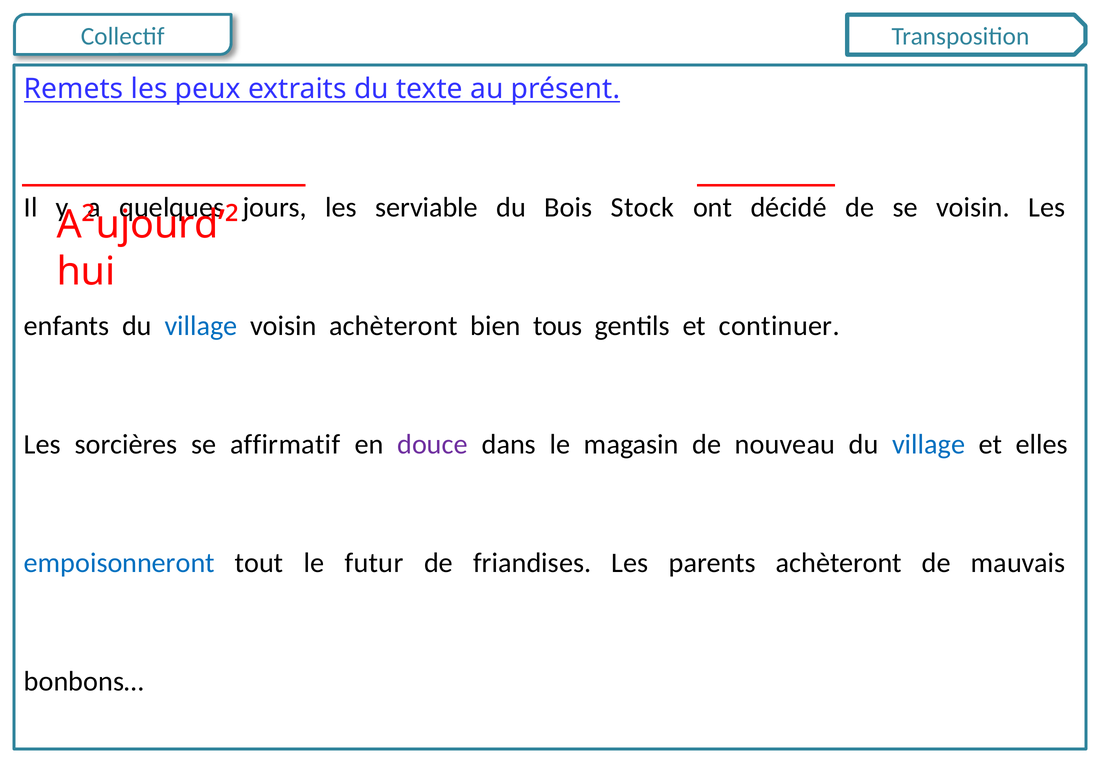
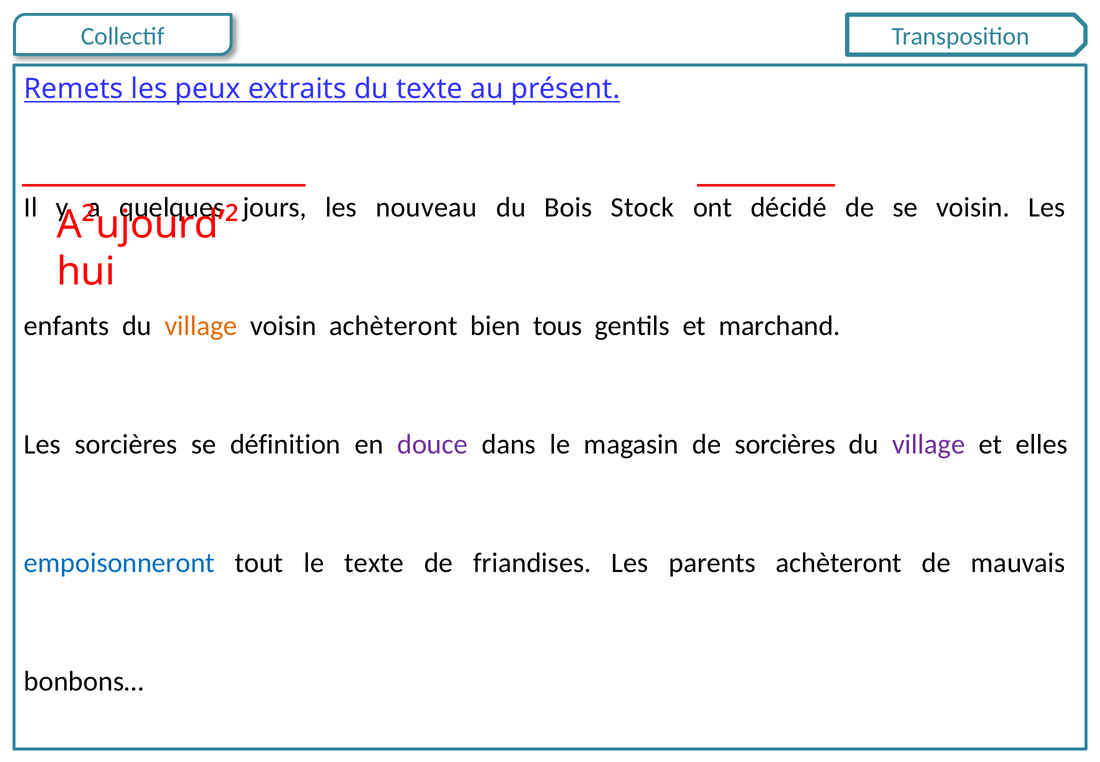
serviable: serviable -> nouveau (426, 207)
village colour: blue -> orange (201, 326)
continuer: continuer -> marchand (780, 326)
affirmatif: affirmatif -> définition (285, 445)
de nouveau: nouveau -> sorcières (785, 445)
village colour: blue -> purple (929, 445)
le futur: futur -> texte (374, 563)
